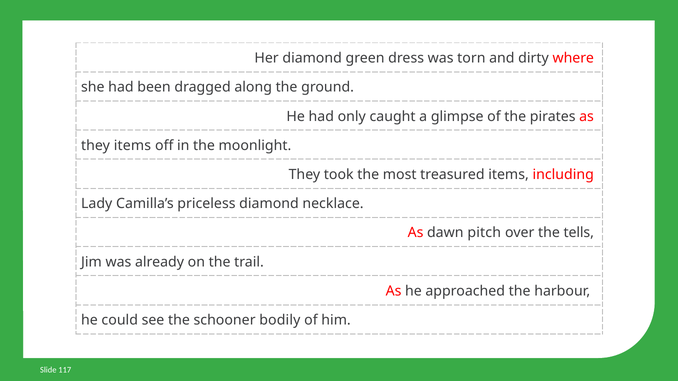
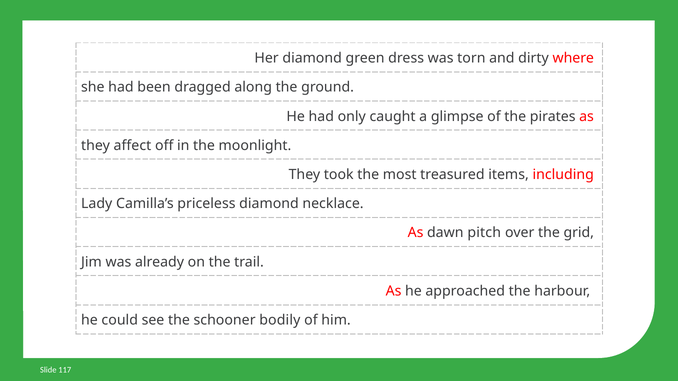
they items: items -> affect (132, 146)
tells: tells -> grid (579, 233)
